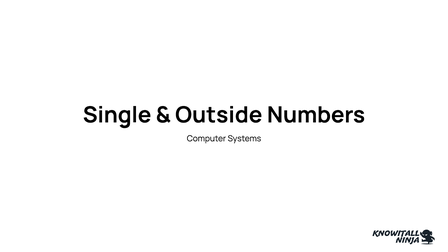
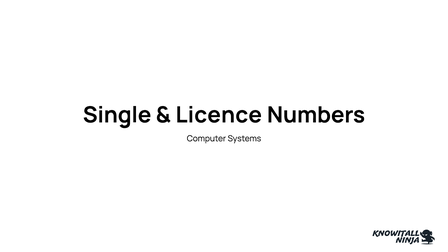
Outside: Outside -> Licence (219, 115)
